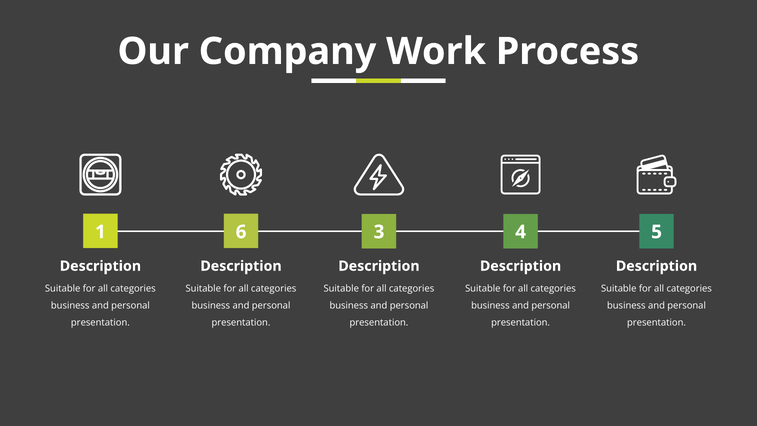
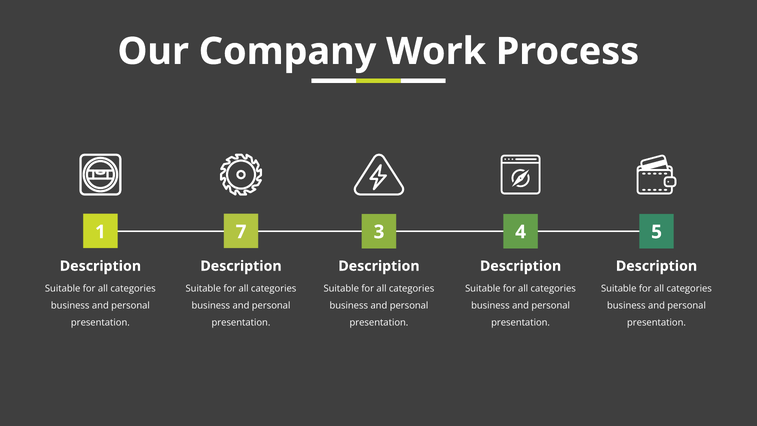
6: 6 -> 7 (241, 232)
